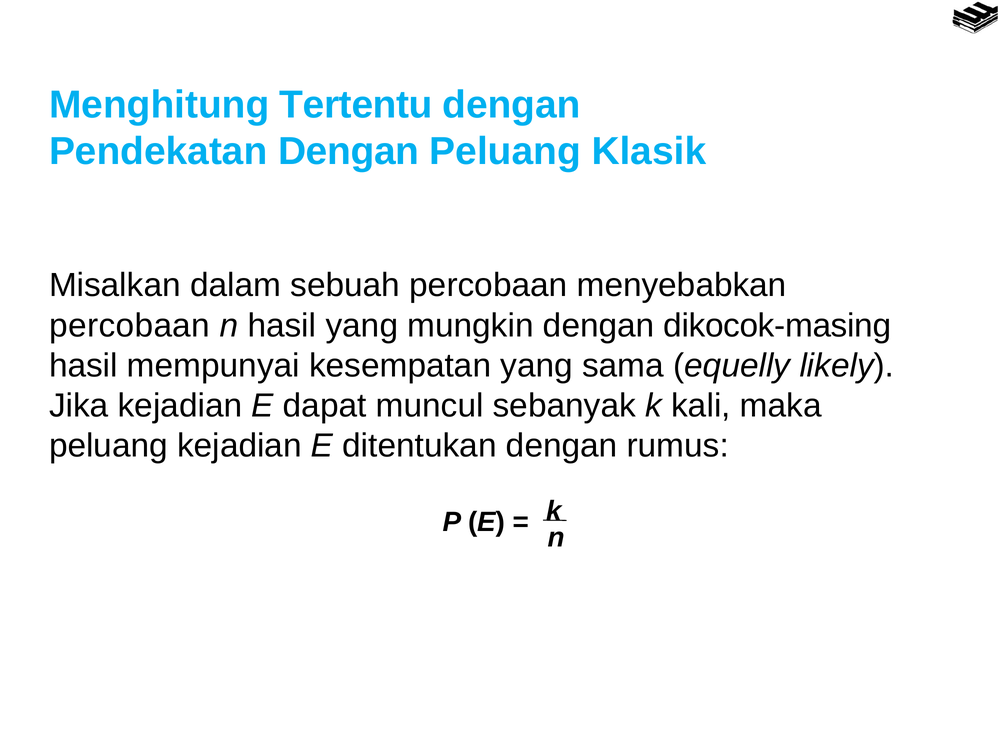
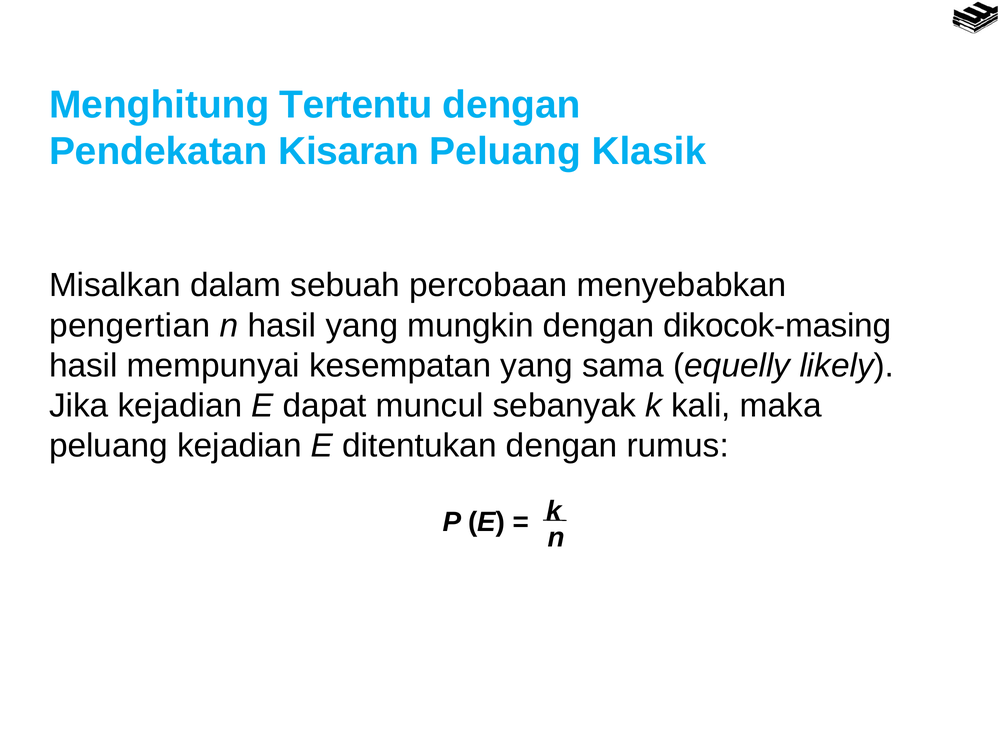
Pendekatan Dengan: Dengan -> Kisaran (349, 152)
percobaan: percobaan -> pengertian (130, 326)
